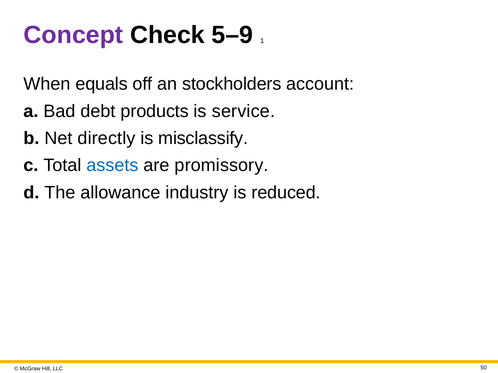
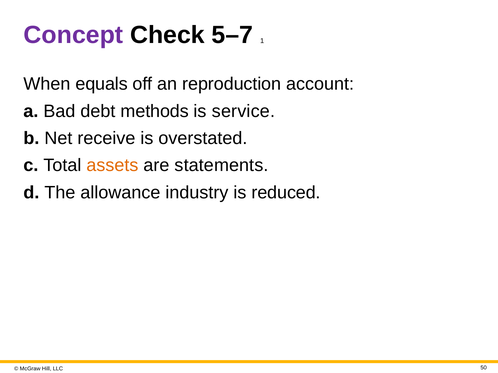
5–9: 5–9 -> 5–7 (232, 35)
stockholders: stockholders -> reproduction (232, 84)
products: products -> methods (155, 111)
directly: directly -> receive (107, 138)
misclassify: misclassify -> overstated (203, 138)
assets colour: blue -> orange (113, 166)
promissory: promissory -> statements (222, 166)
